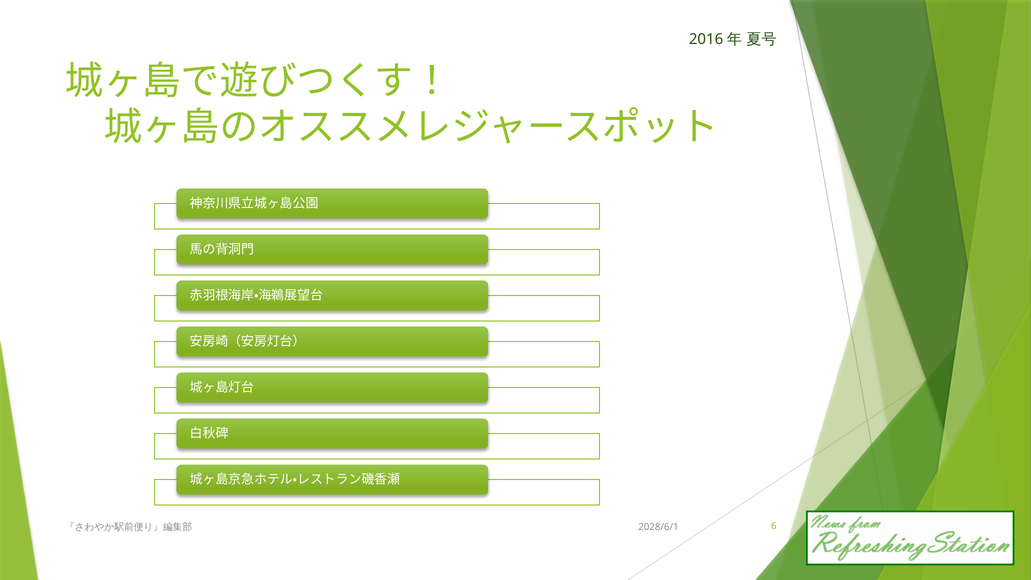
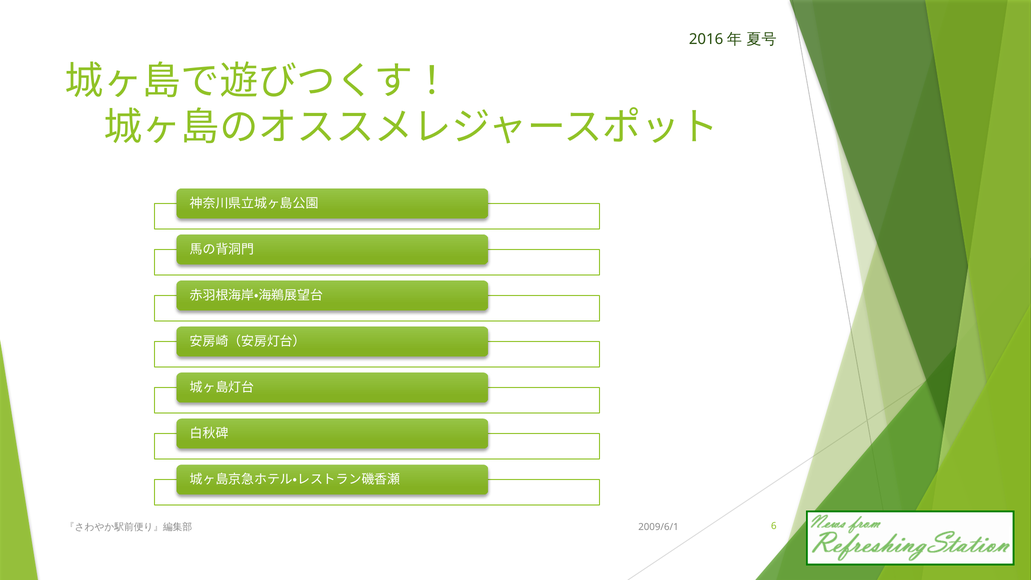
2028/6/1: 2028/6/1 -> 2009/6/1 (658, 527)
